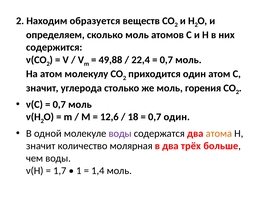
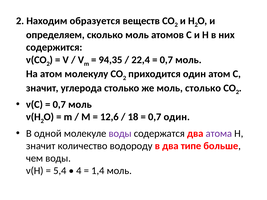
49,88: 49,88 -> 94,35 (110, 60)
моль горения: горения -> столько (203, 88)
атома colour: orange -> purple (219, 134)
молярная: молярная -> водороду (131, 146)
трёх: трёх -> типе (191, 146)
1,7: 1,7 -> 5,4 (60, 171)
1: 1 -> 4 (79, 171)
